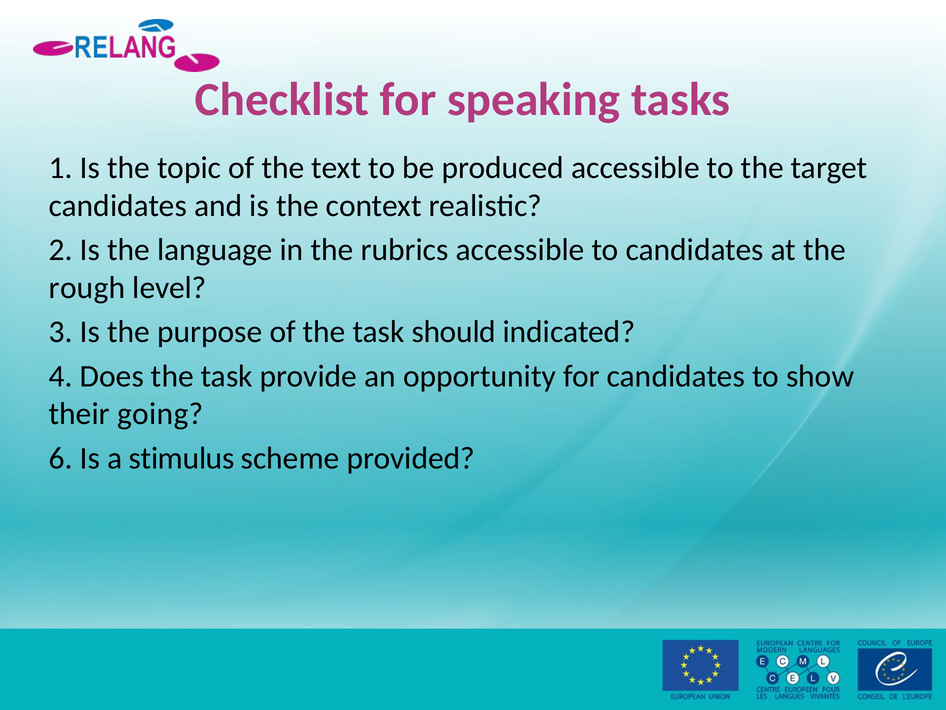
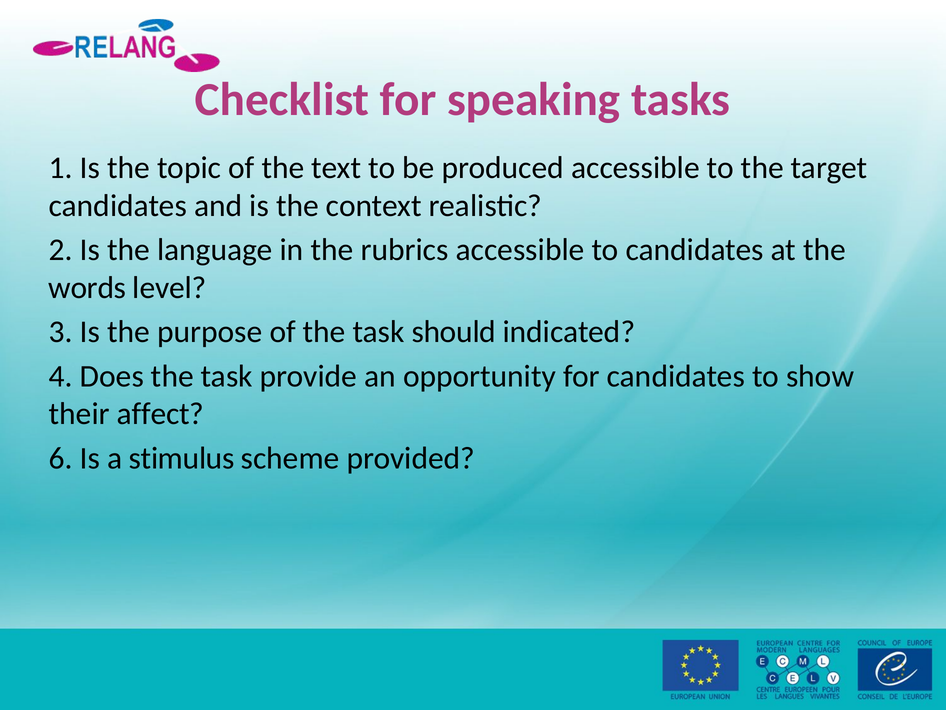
rough: rough -> words (87, 288)
going: going -> affect (160, 414)
